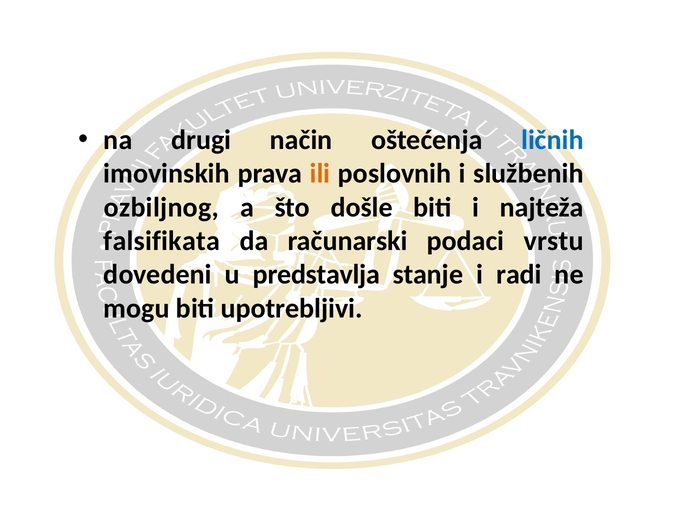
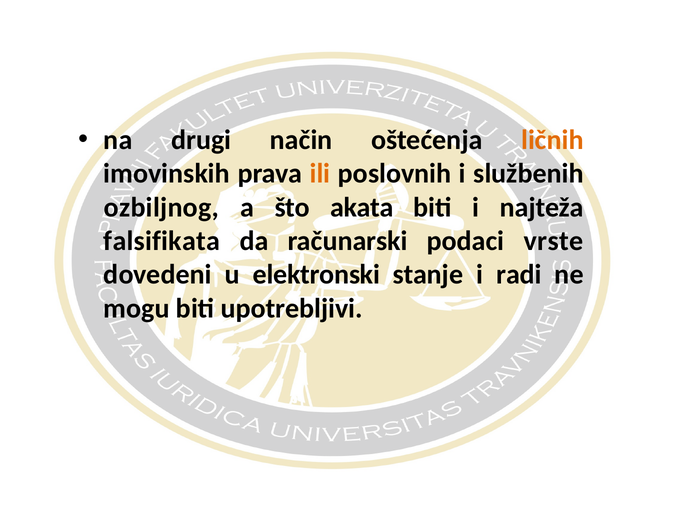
ličnih colour: blue -> orange (552, 140)
došle: došle -> akata (362, 207)
vrstu: vrstu -> vrste (554, 241)
predstavlja: predstavlja -> elektronski (316, 275)
